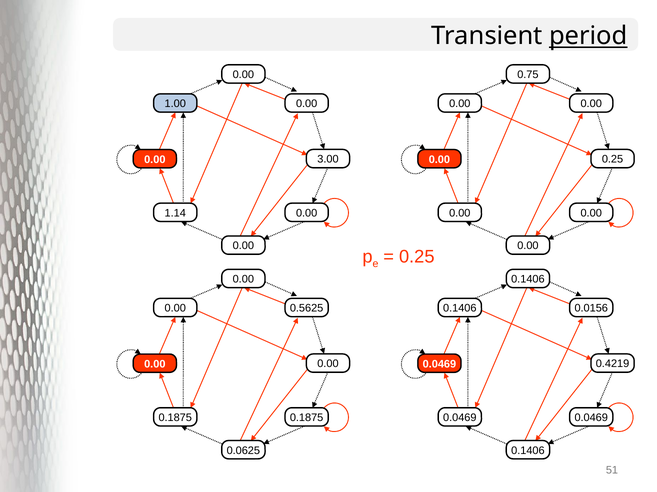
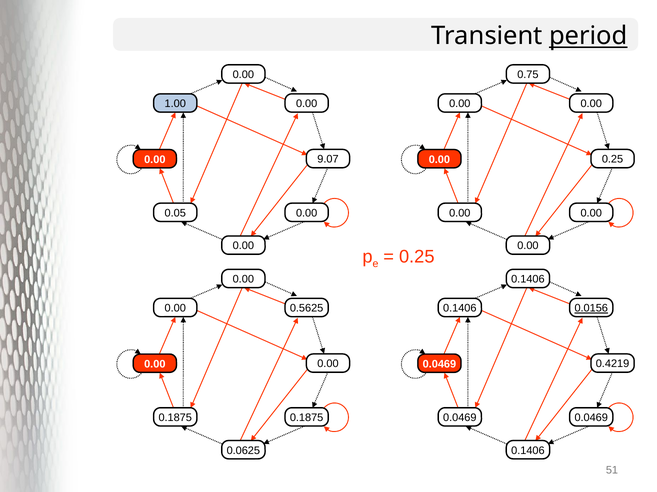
3.00: 3.00 -> 9.07 (328, 160)
1.14: 1.14 -> 0.05 (175, 213)
0.0156 underline: none -> present (591, 309)
